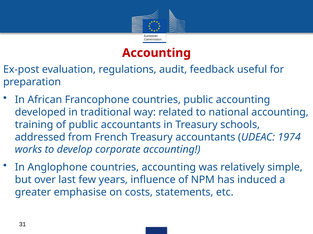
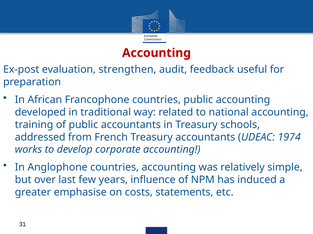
regulations: regulations -> strengthen (127, 70)
